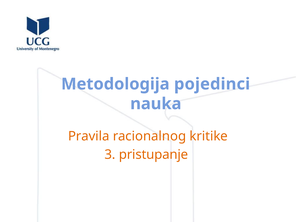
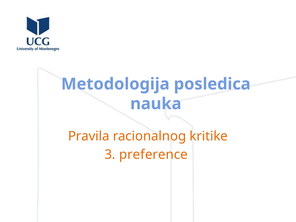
pojedinci: pojedinci -> posledica (212, 84)
pristupanje: pristupanje -> preference (153, 155)
